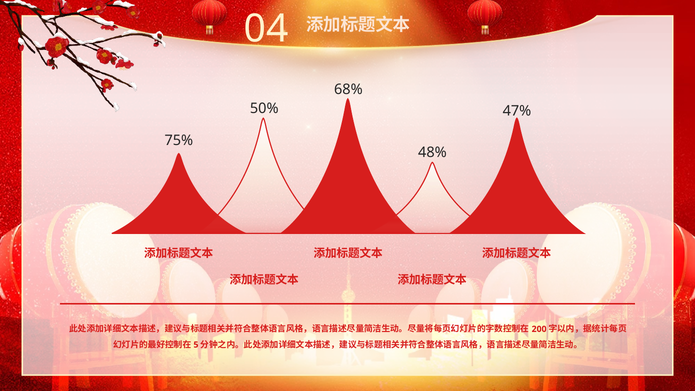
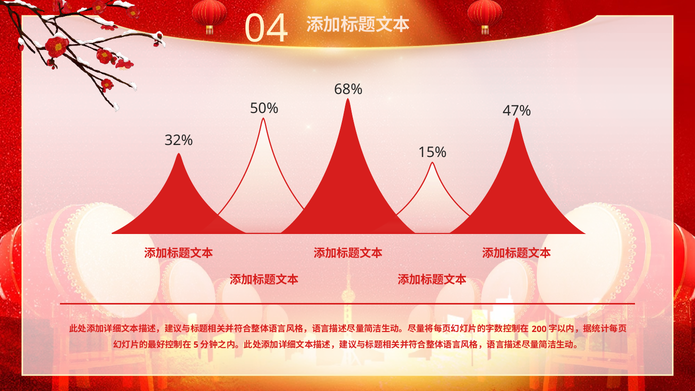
75%: 75% -> 32% (179, 140)
48%: 48% -> 15% (432, 153)
